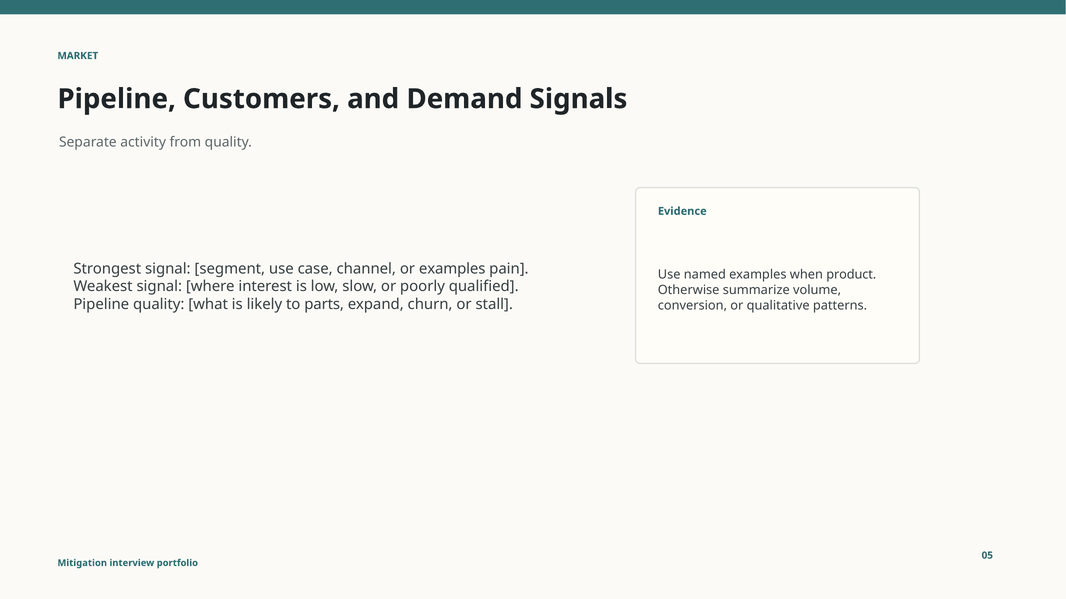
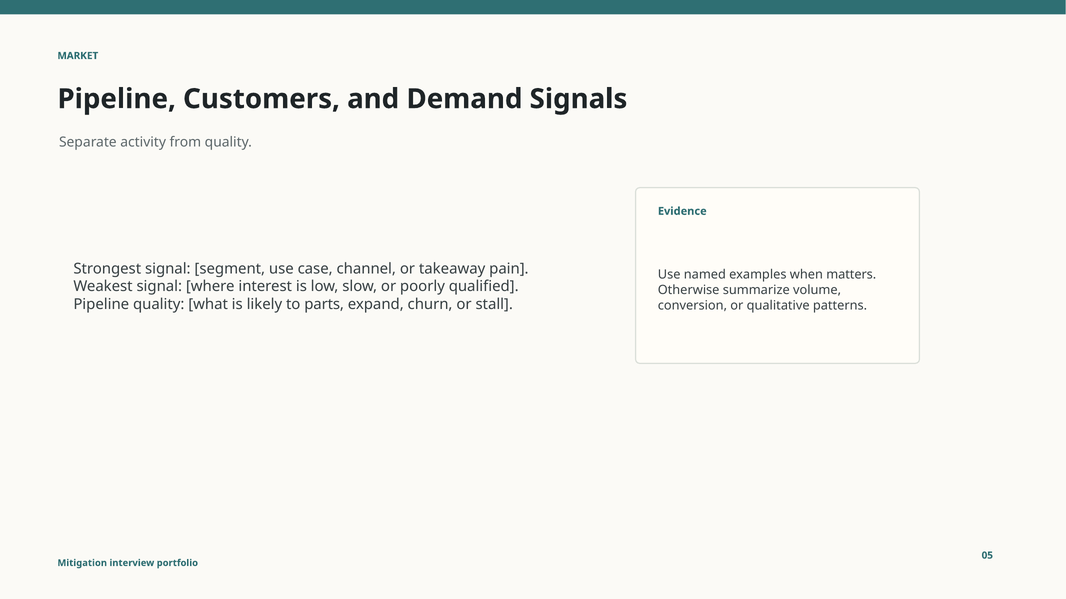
or examples: examples -> takeaway (452, 269)
product: product -> matters (851, 275)
